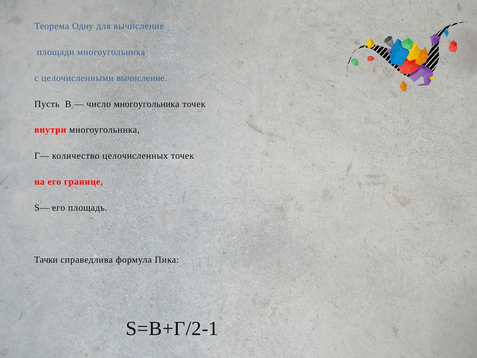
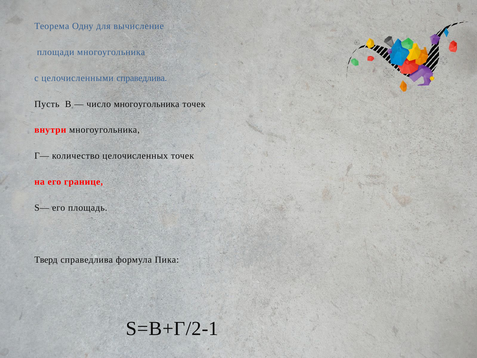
целочисленными вычисление: вычисление -> справедлива (142, 78)
Тачки: Тачки -> Тверд (46, 260)
